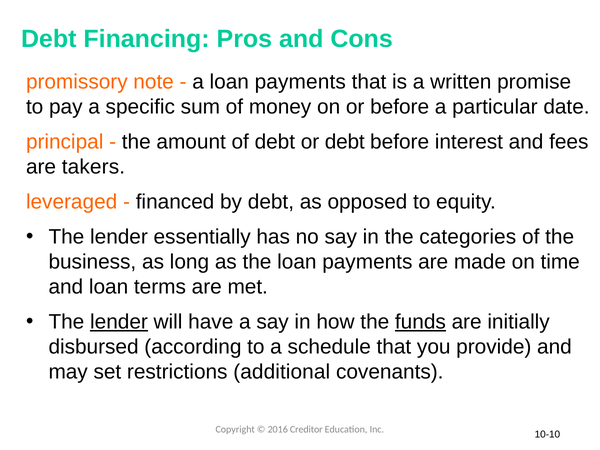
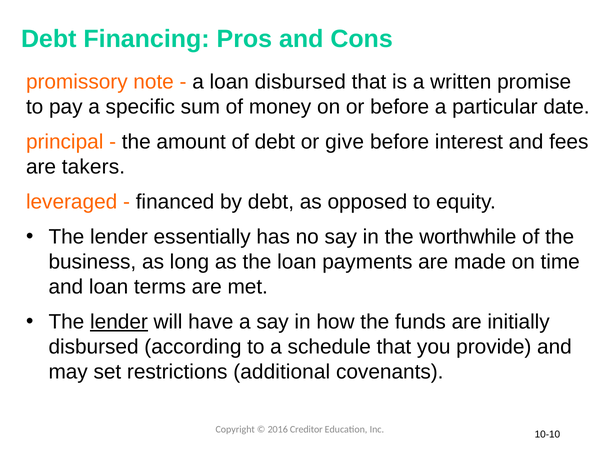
a loan payments: payments -> disbursed (300, 82)
or debt: debt -> give (345, 142)
categories: categories -> worthwhile (468, 237)
funds underline: present -> none (420, 322)
